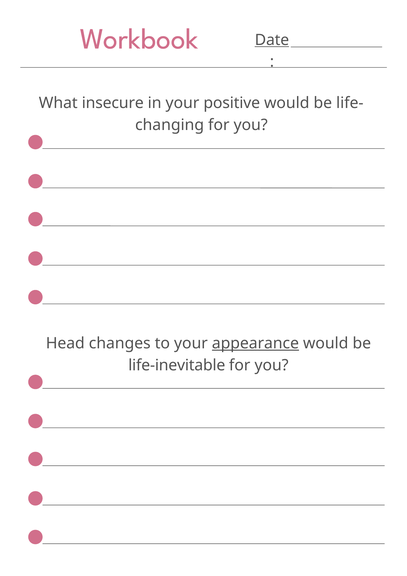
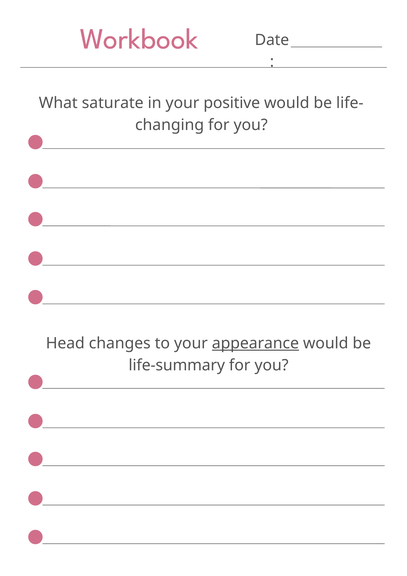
Date underline: present -> none (272, 40)
insecure: insecure -> saturate (113, 103)
life-inevitable: life-inevitable -> life-summary (177, 365)
